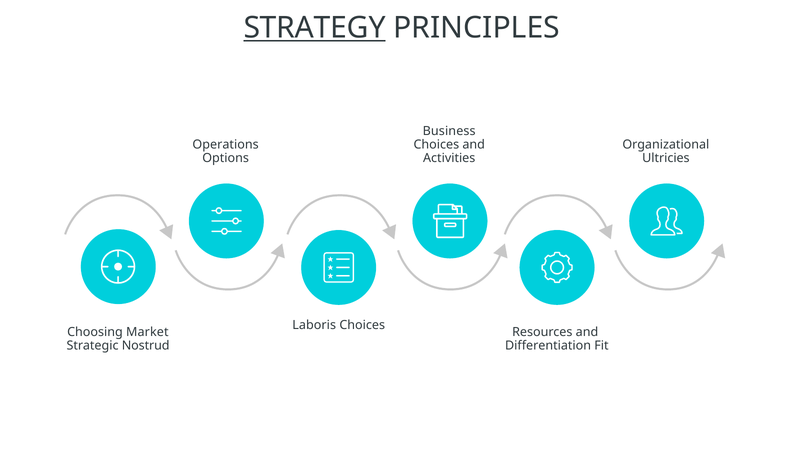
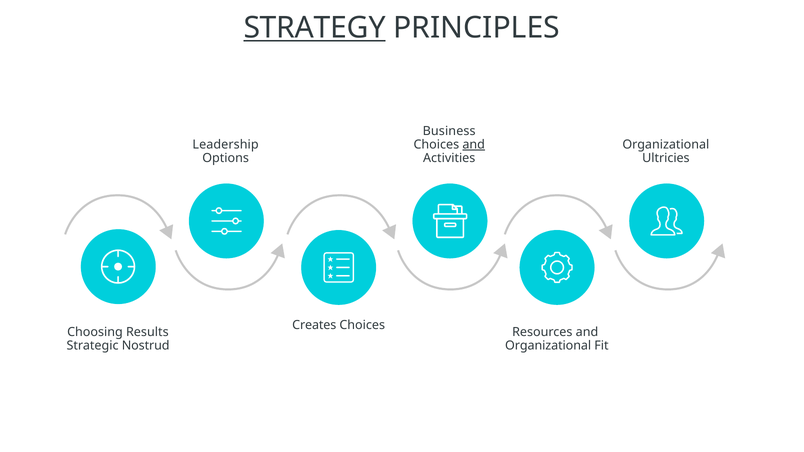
Operations: Operations -> Leadership (226, 145)
and underline: none -> present (474, 145)
Laboris: Laboris -> Creates (314, 325)
Market: Market -> Results (147, 332)
Differentiation: Differentiation -> Organizational (548, 346)
